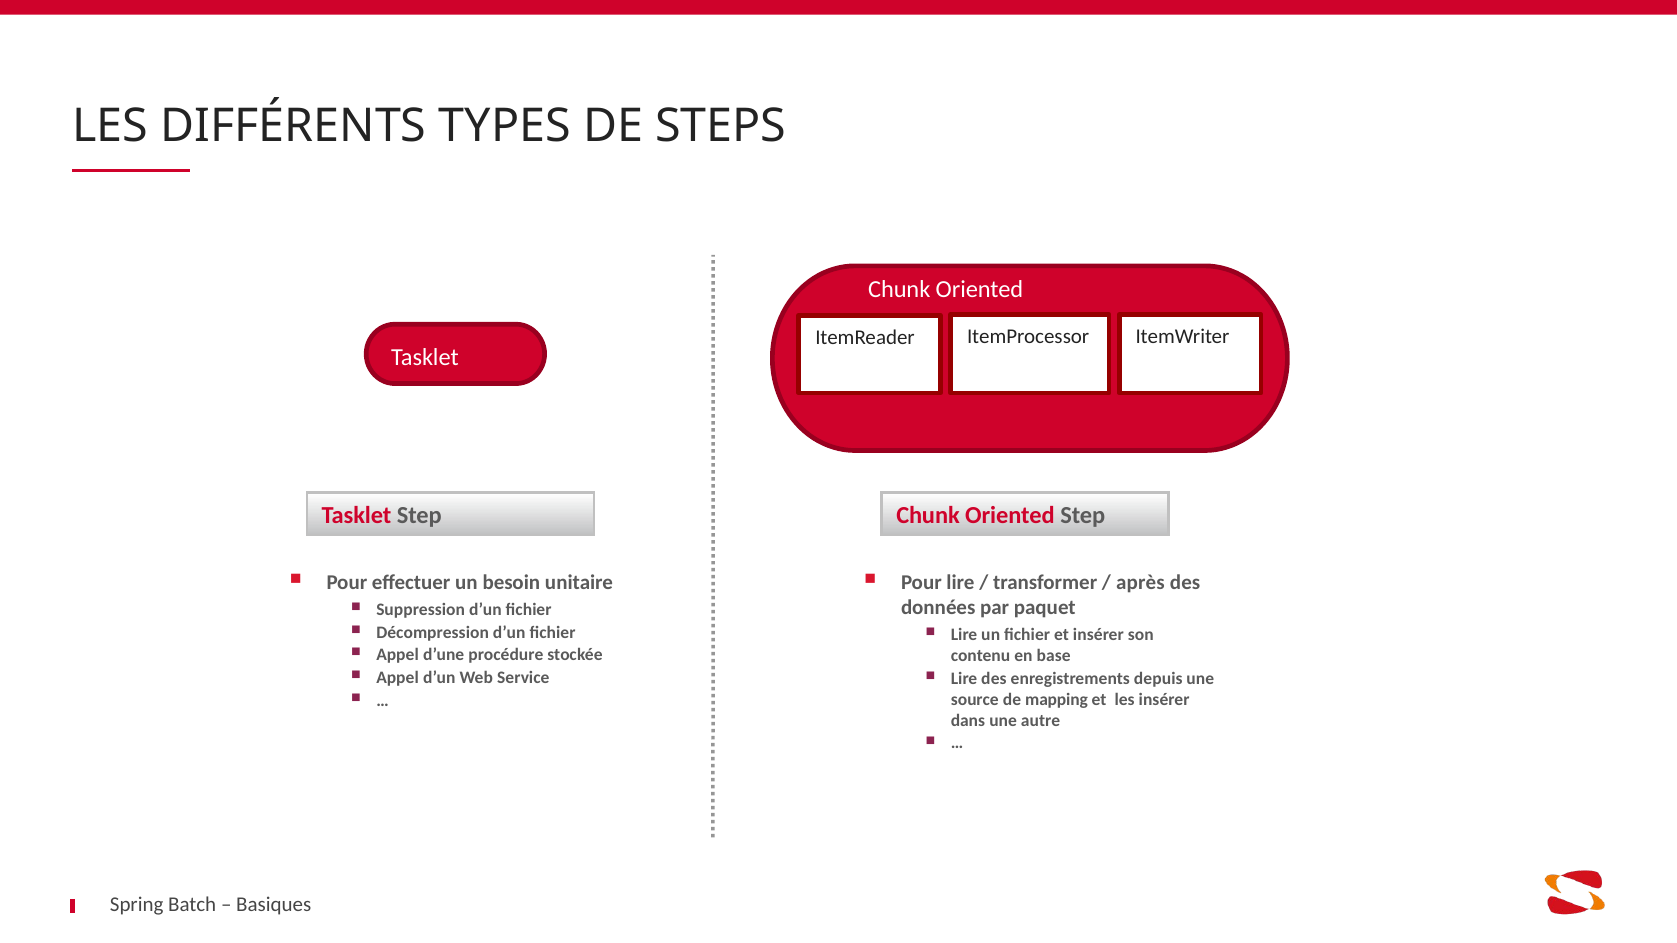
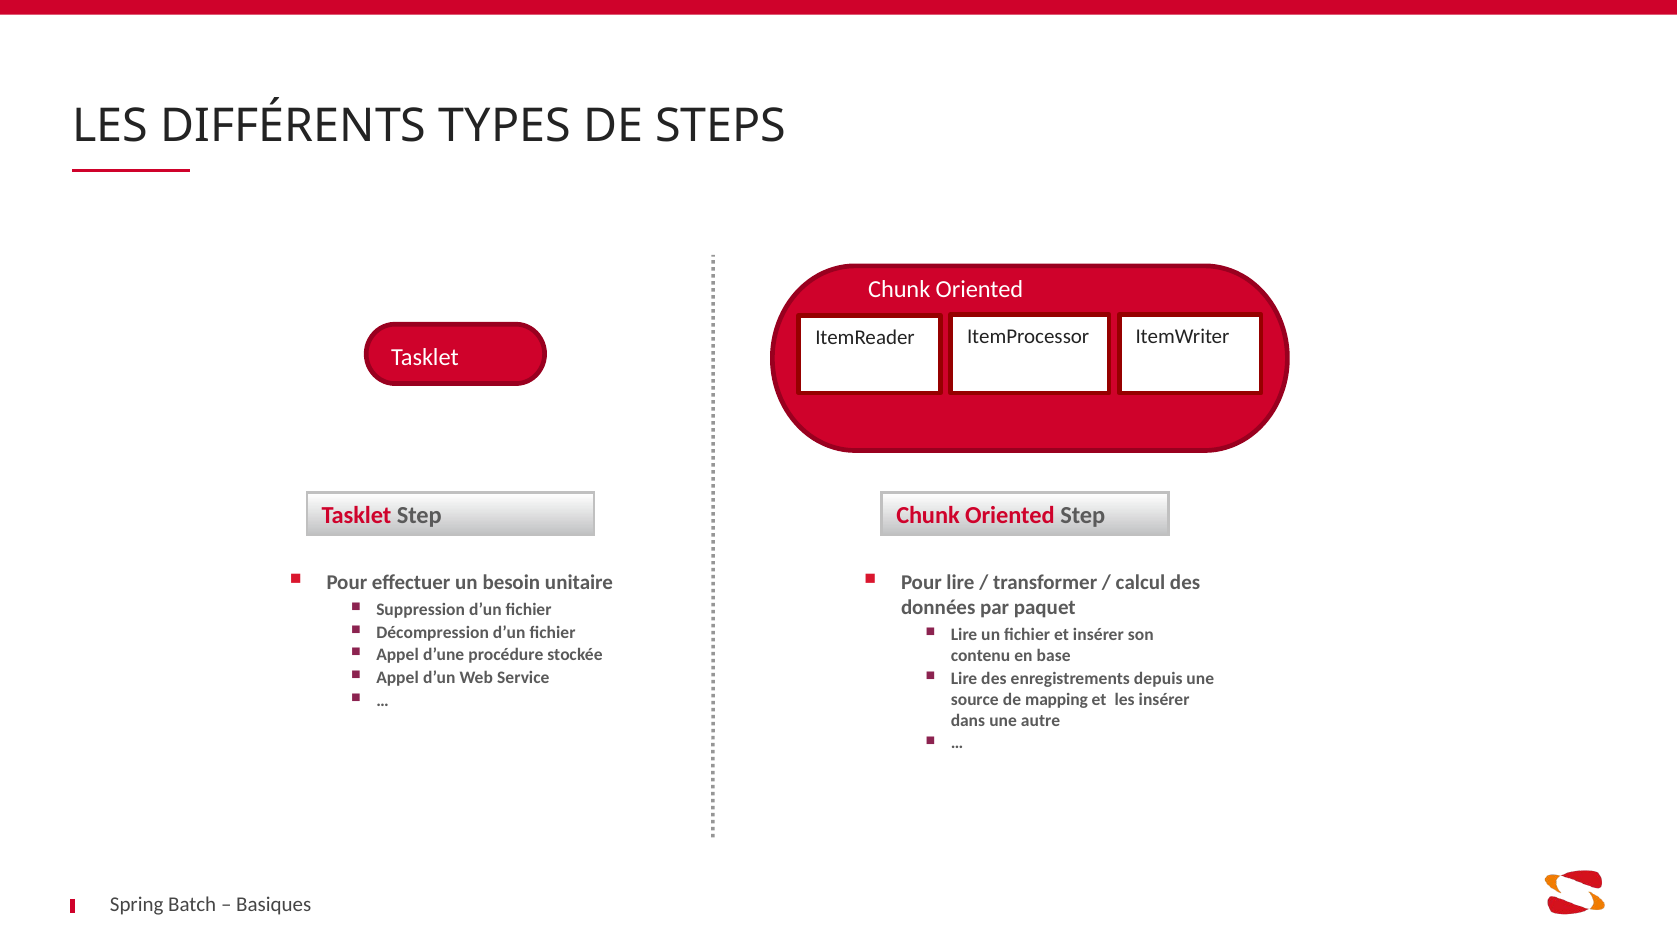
après: après -> calcul (1141, 583)
